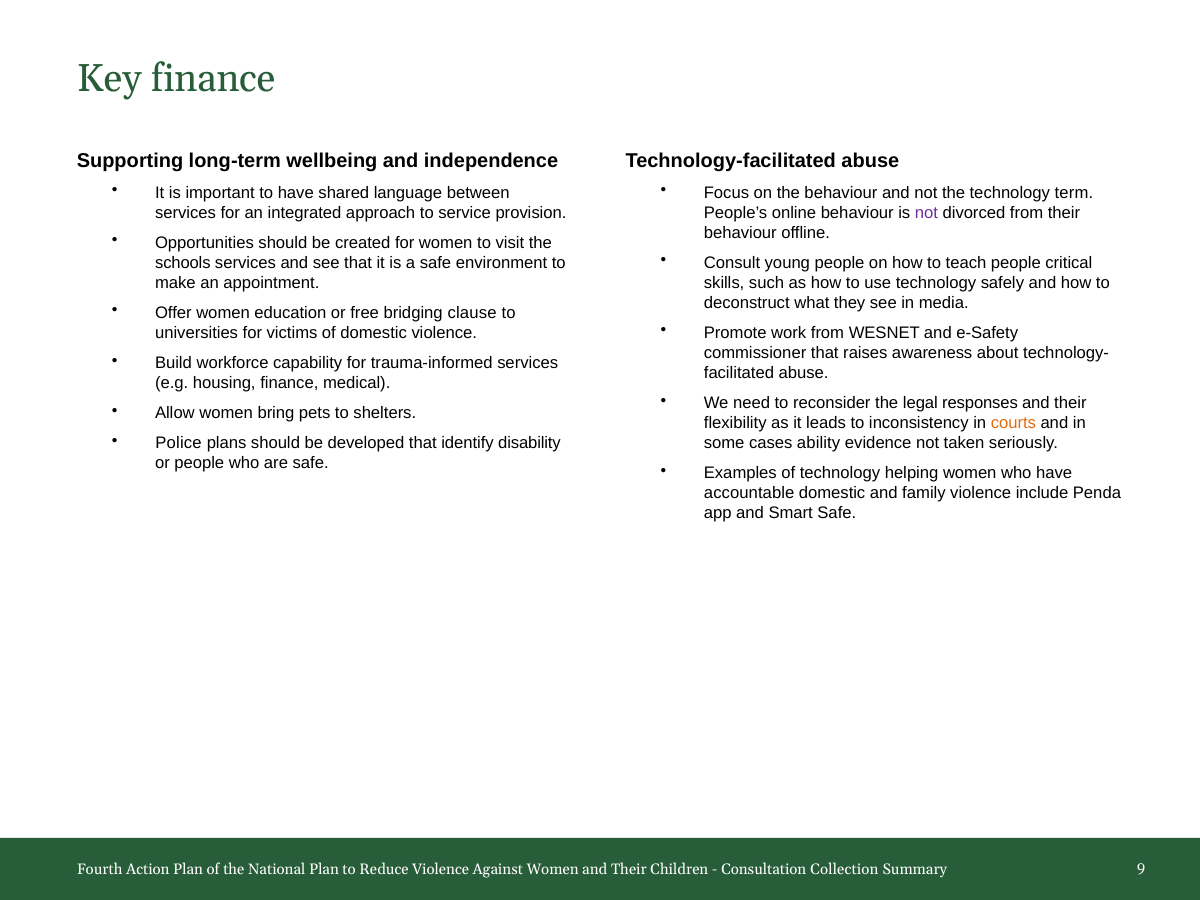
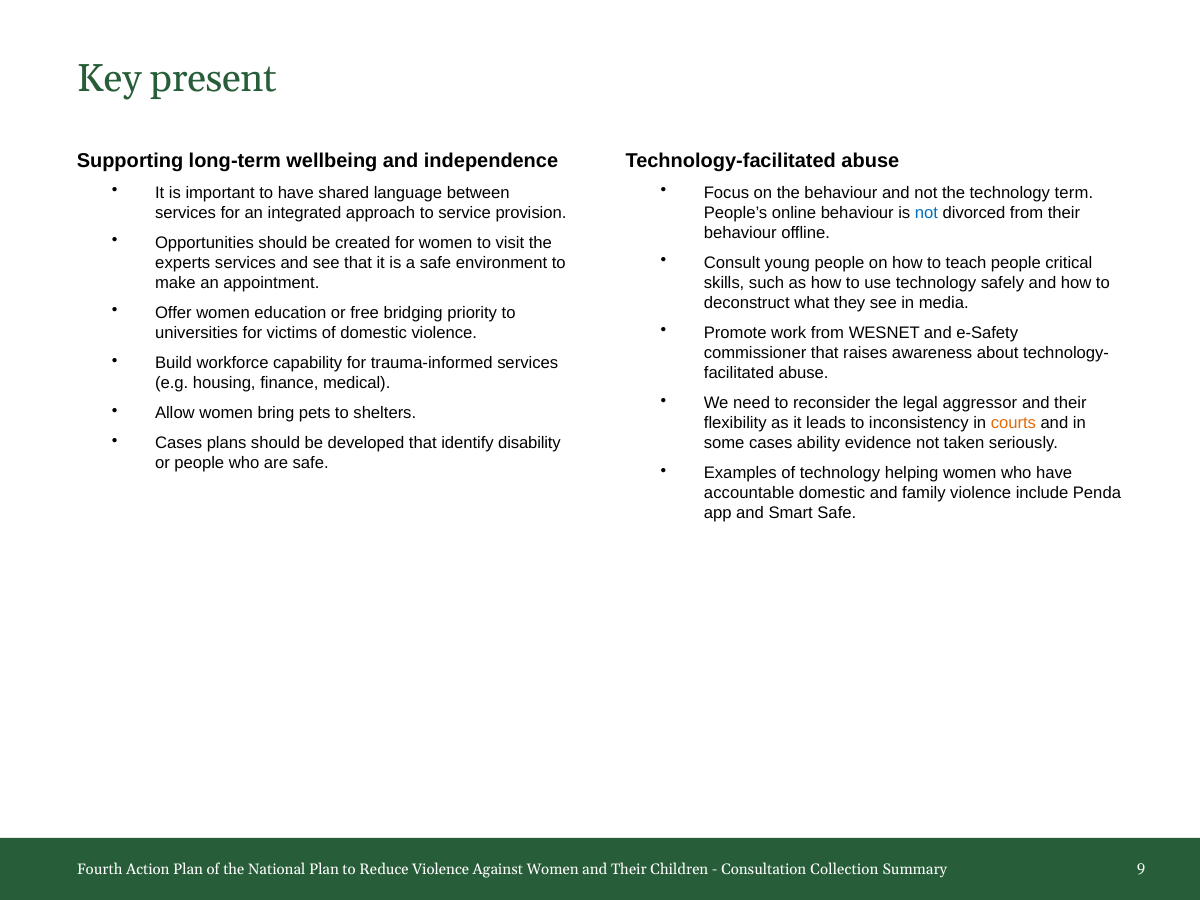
Key finance: finance -> present (213, 79)
not colour: purple -> blue (926, 213)
schools: schools -> experts (183, 263)
clause: clause -> priority (472, 313)
responses: responses -> aggressor (980, 403)
Police: Police -> Cases (179, 443)
